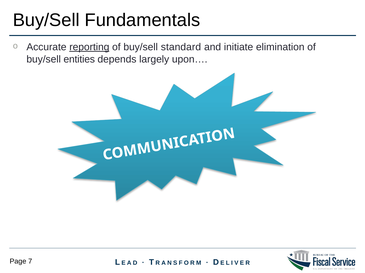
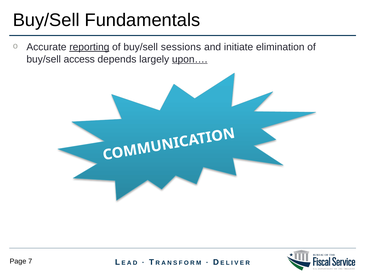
standard: standard -> sessions (181, 47)
entities: entities -> access (79, 59)
upon… underline: none -> present (190, 59)
